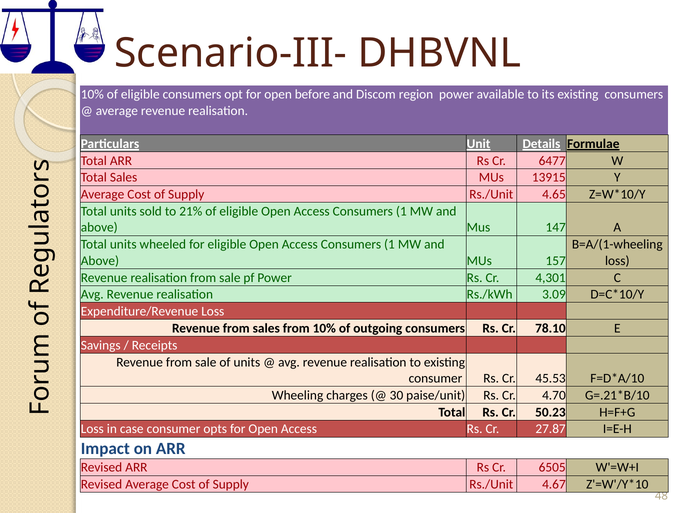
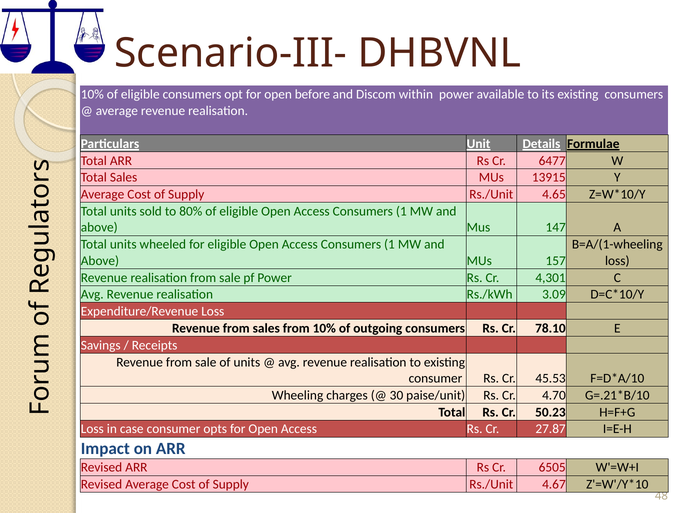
region: region -> within (416, 94)
21%: 21% -> 80% (191, 211)
